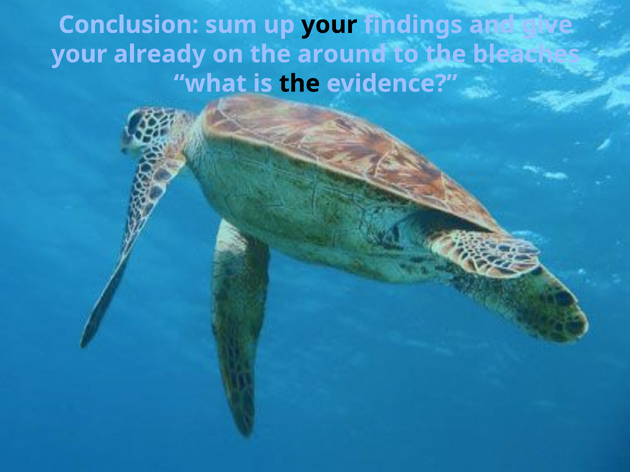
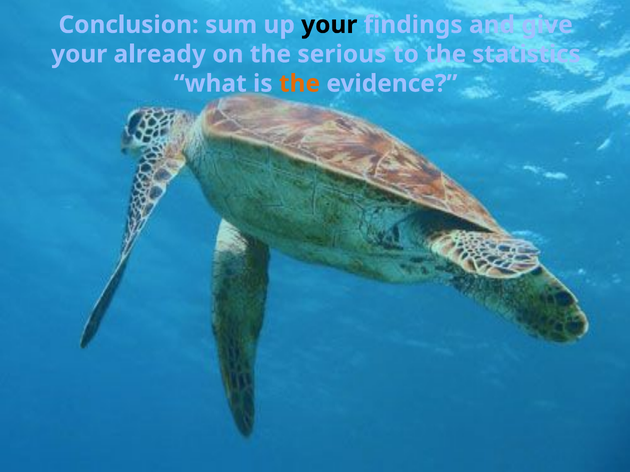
around: around -> serious (342, 54)
bleaches: bleaches -> statistics (526, 54)
the colour: black -> orange (300, 84)
